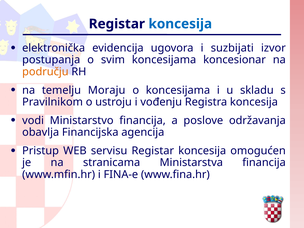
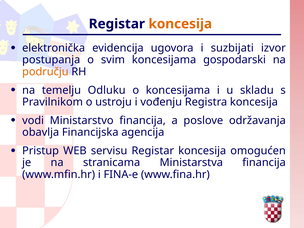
koncesija colour: blue -> orange (180, 24)
koncesionar: koncesionar -> gospodarski (235, 60)
Moraju: Moraju -> Odluku (107, 90)
